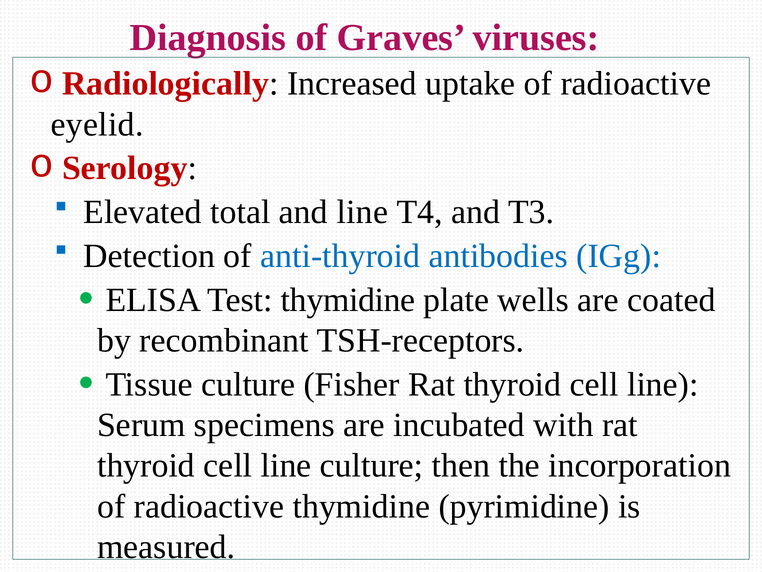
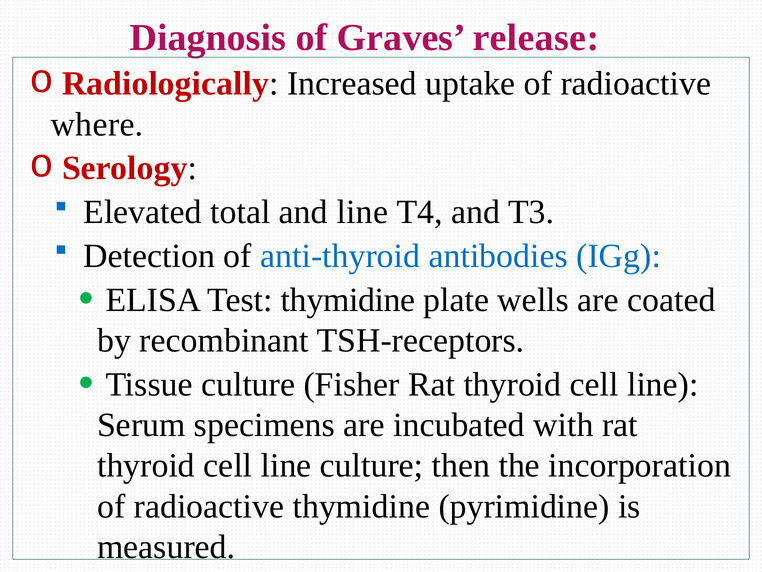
viruses: viruses -> release (536, 38)
eyelid: eyelid -> where (97, 124)
